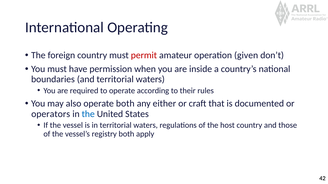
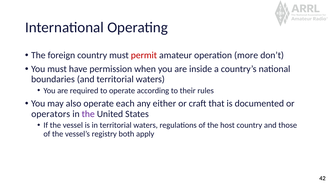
given: given -> more (246, 55)
operate both: both -> each (125, 104)
the colour: blue -> purple (88, 114)
